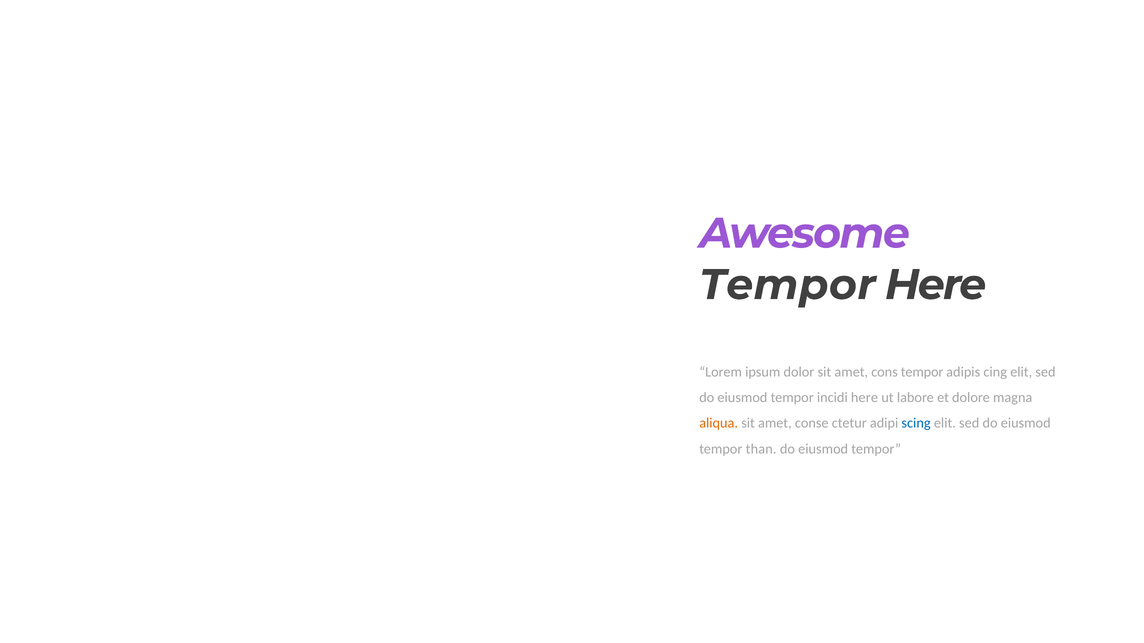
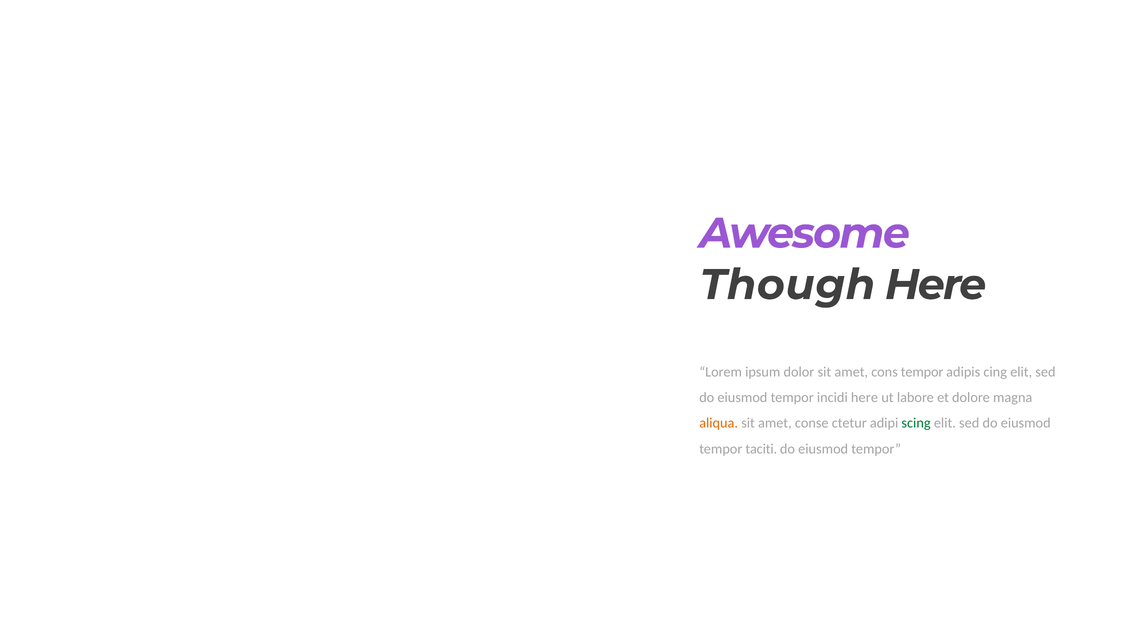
Tempor: Tempor -> Though (788, 285)
scing colour: blue -> green (916, 424)
than: than -> taciti (761, 449)
